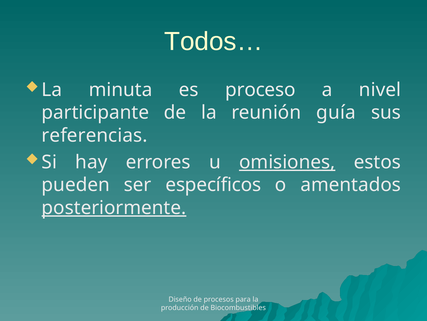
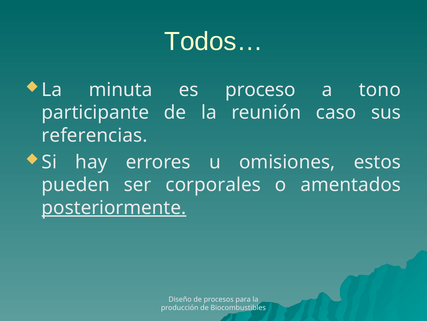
nivel: nivel -> tono (380, 90)
guía: guía -> caso (336, 112)
omisiones underline: present -> none (287, 162)
específicos: específicos -> corporales (213, 184)
